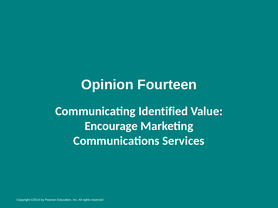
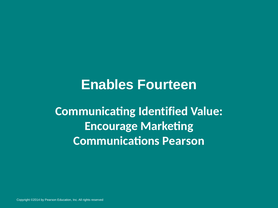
Opinion: Opinion -> Enables (107, 85)
Communications Services: Services -> Pearson (183, 141)
